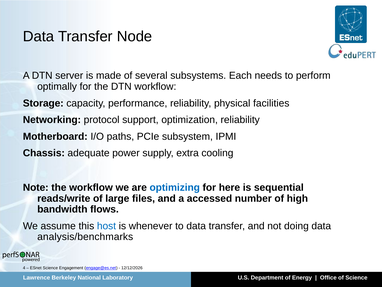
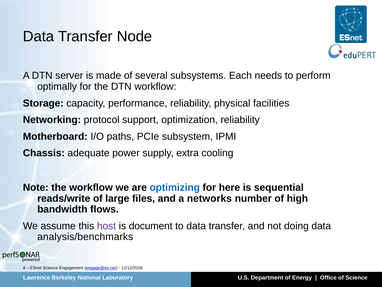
accessed: accessed -> networks (209, 198)
host colour: blue -> purple (106, 226)
whenever: whenever -> document (151, 226)
